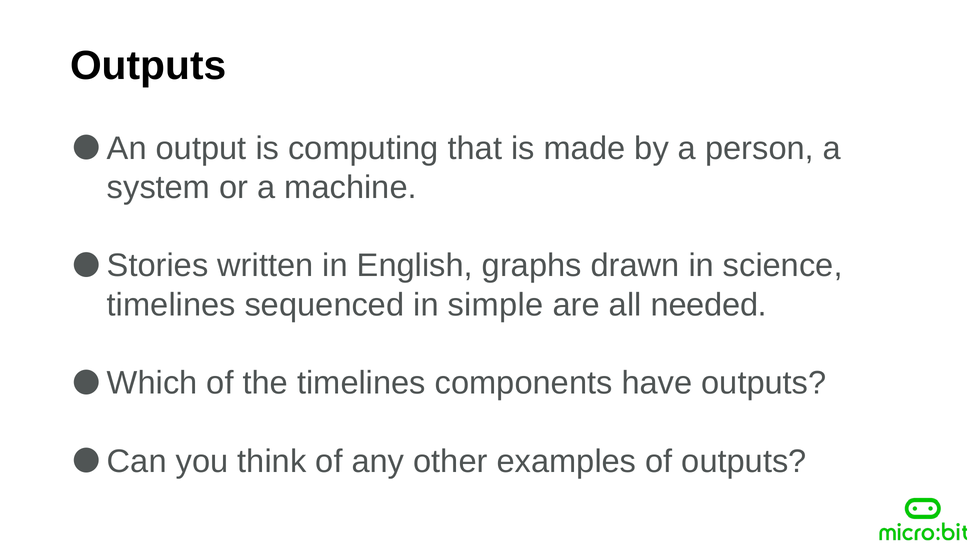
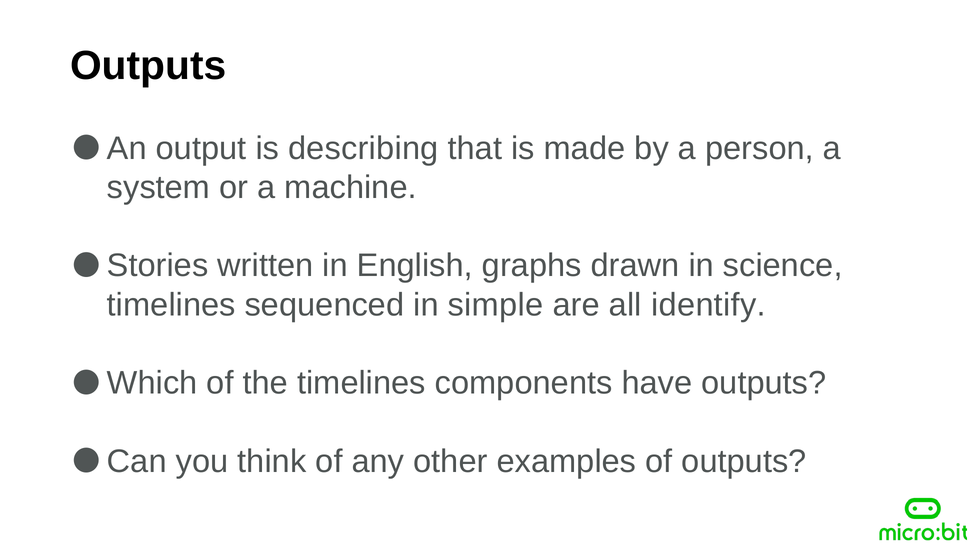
computing: computing -> describing (363, 148)
needed: needed -> identify (708, 305)
